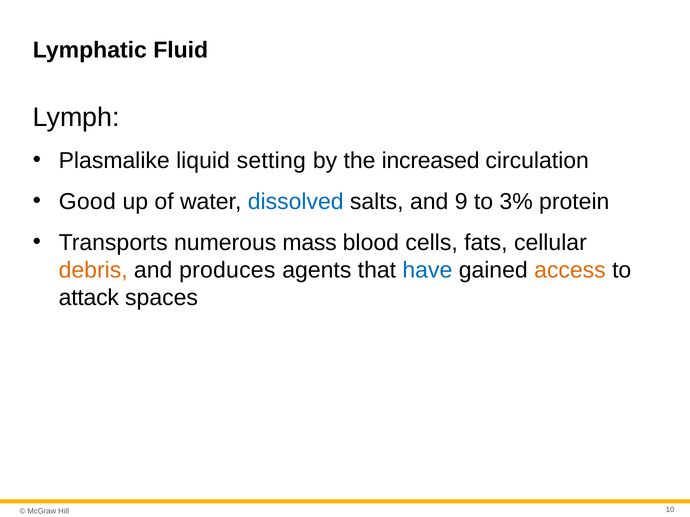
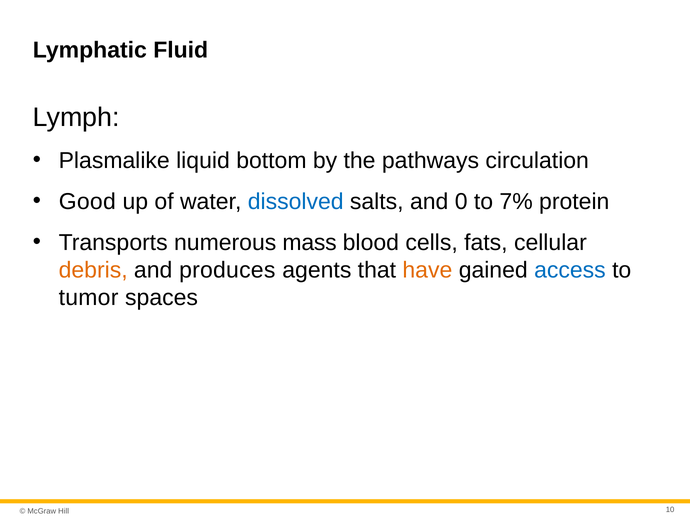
setting: setting -> bottom (271, 161)
increased: increased -> pathways (430, 161)
9: 9 -> 0 (461, 202)
3%: 3% -> 7% (516, 202)
have colour: blue -> orange (427, 270)
access colour: orange -> blue (570, 270)
attack: attack -> tumor (89, 298)
